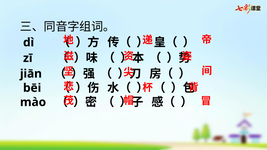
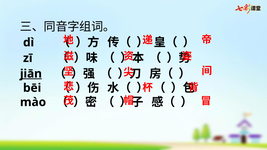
jiān underline: none -> present (31, 74)
